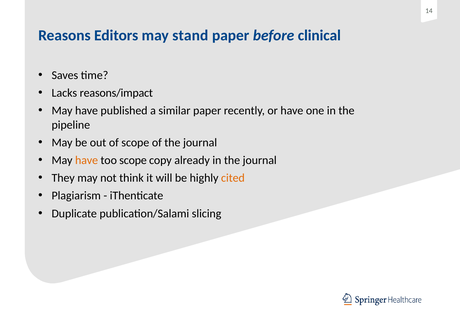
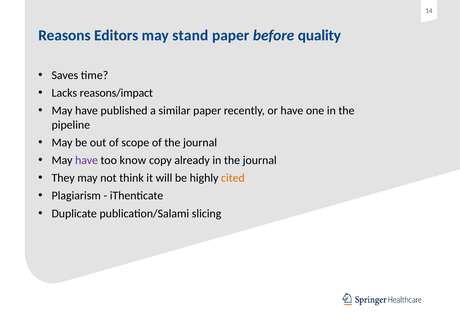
clinical: clinical -> quality (319, 35)
have colour: orange -> purple (87, 160)
too scope: scope -> know (133, 160)
